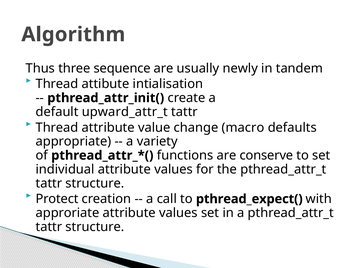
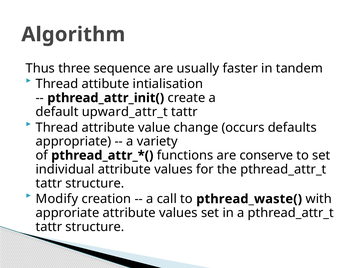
newly: newly -> faster (240, 68)
macro: macro -> occurs (243, 127)
Protect: Protect -> Modify (57, 199)
pthread_expect(: pthread_expect( -> pthread_waste( (249, 199)
